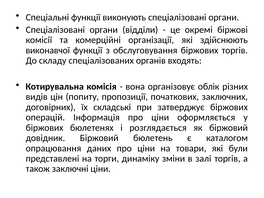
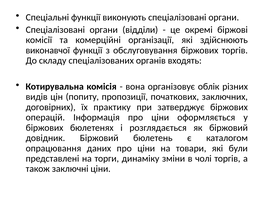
складські: складські -> практику (112, 107)
залі: залі -> чолі (203, 159)
